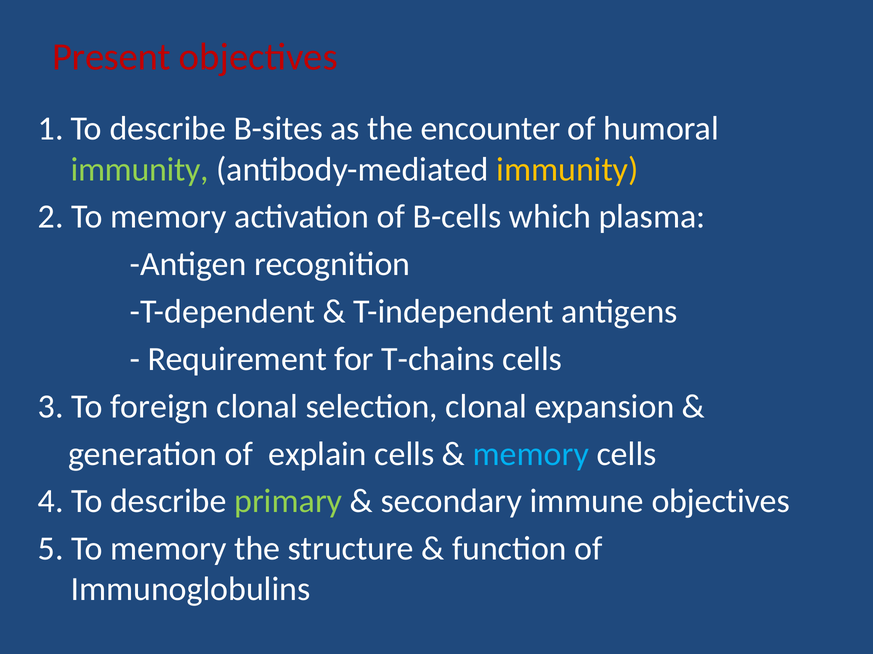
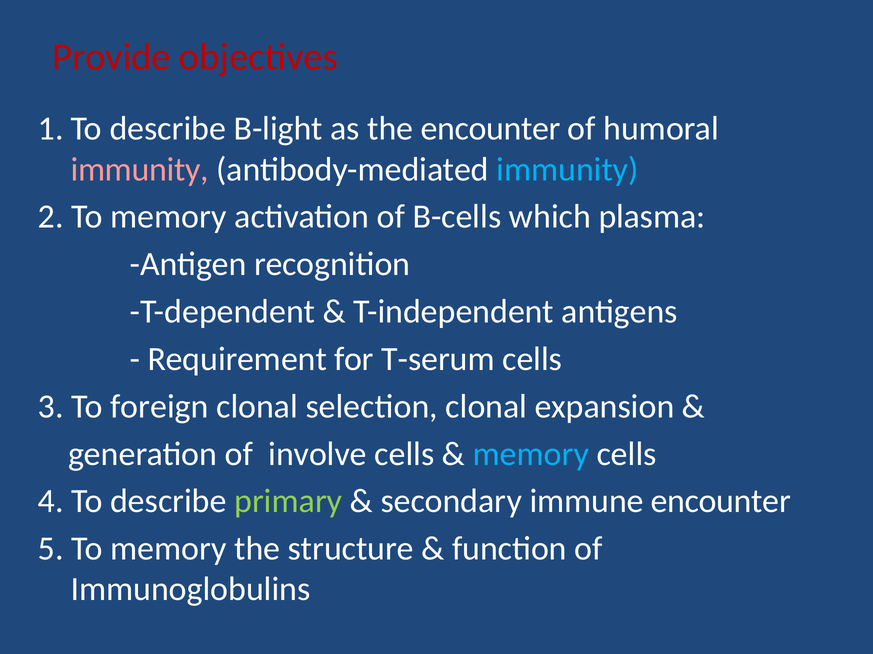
Present: Present -> Provide (111, 57)
B-sites: B-sites -> B-light (278, 129)
immunity colour: light green -> pink (140, 170)
immunity colour: yellow -> light blue (567, 170)
T-chains: T-chains -> T-serum (438, 359)
explain: explain -> involve (318, 454)
immune objectives: objectives -> encounter (721, 502)
